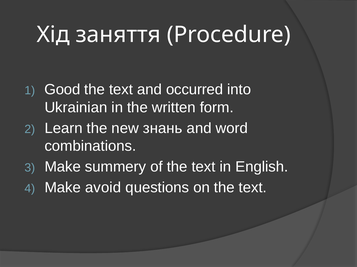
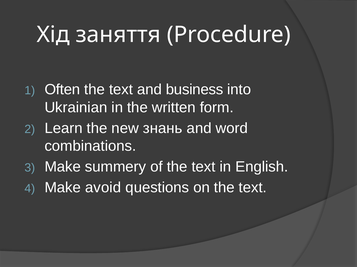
Good: Good -> Often (62, 90)
occurred: occurred -> business (195, 90)
